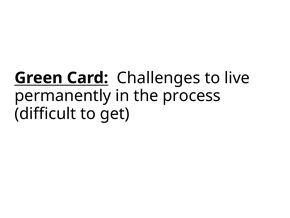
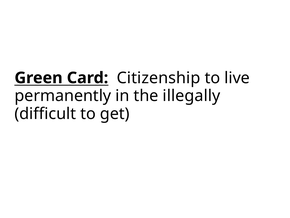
Challenges: Challenges -> Citizenship (159, 78)
process: process -> illegally (191, 96)
